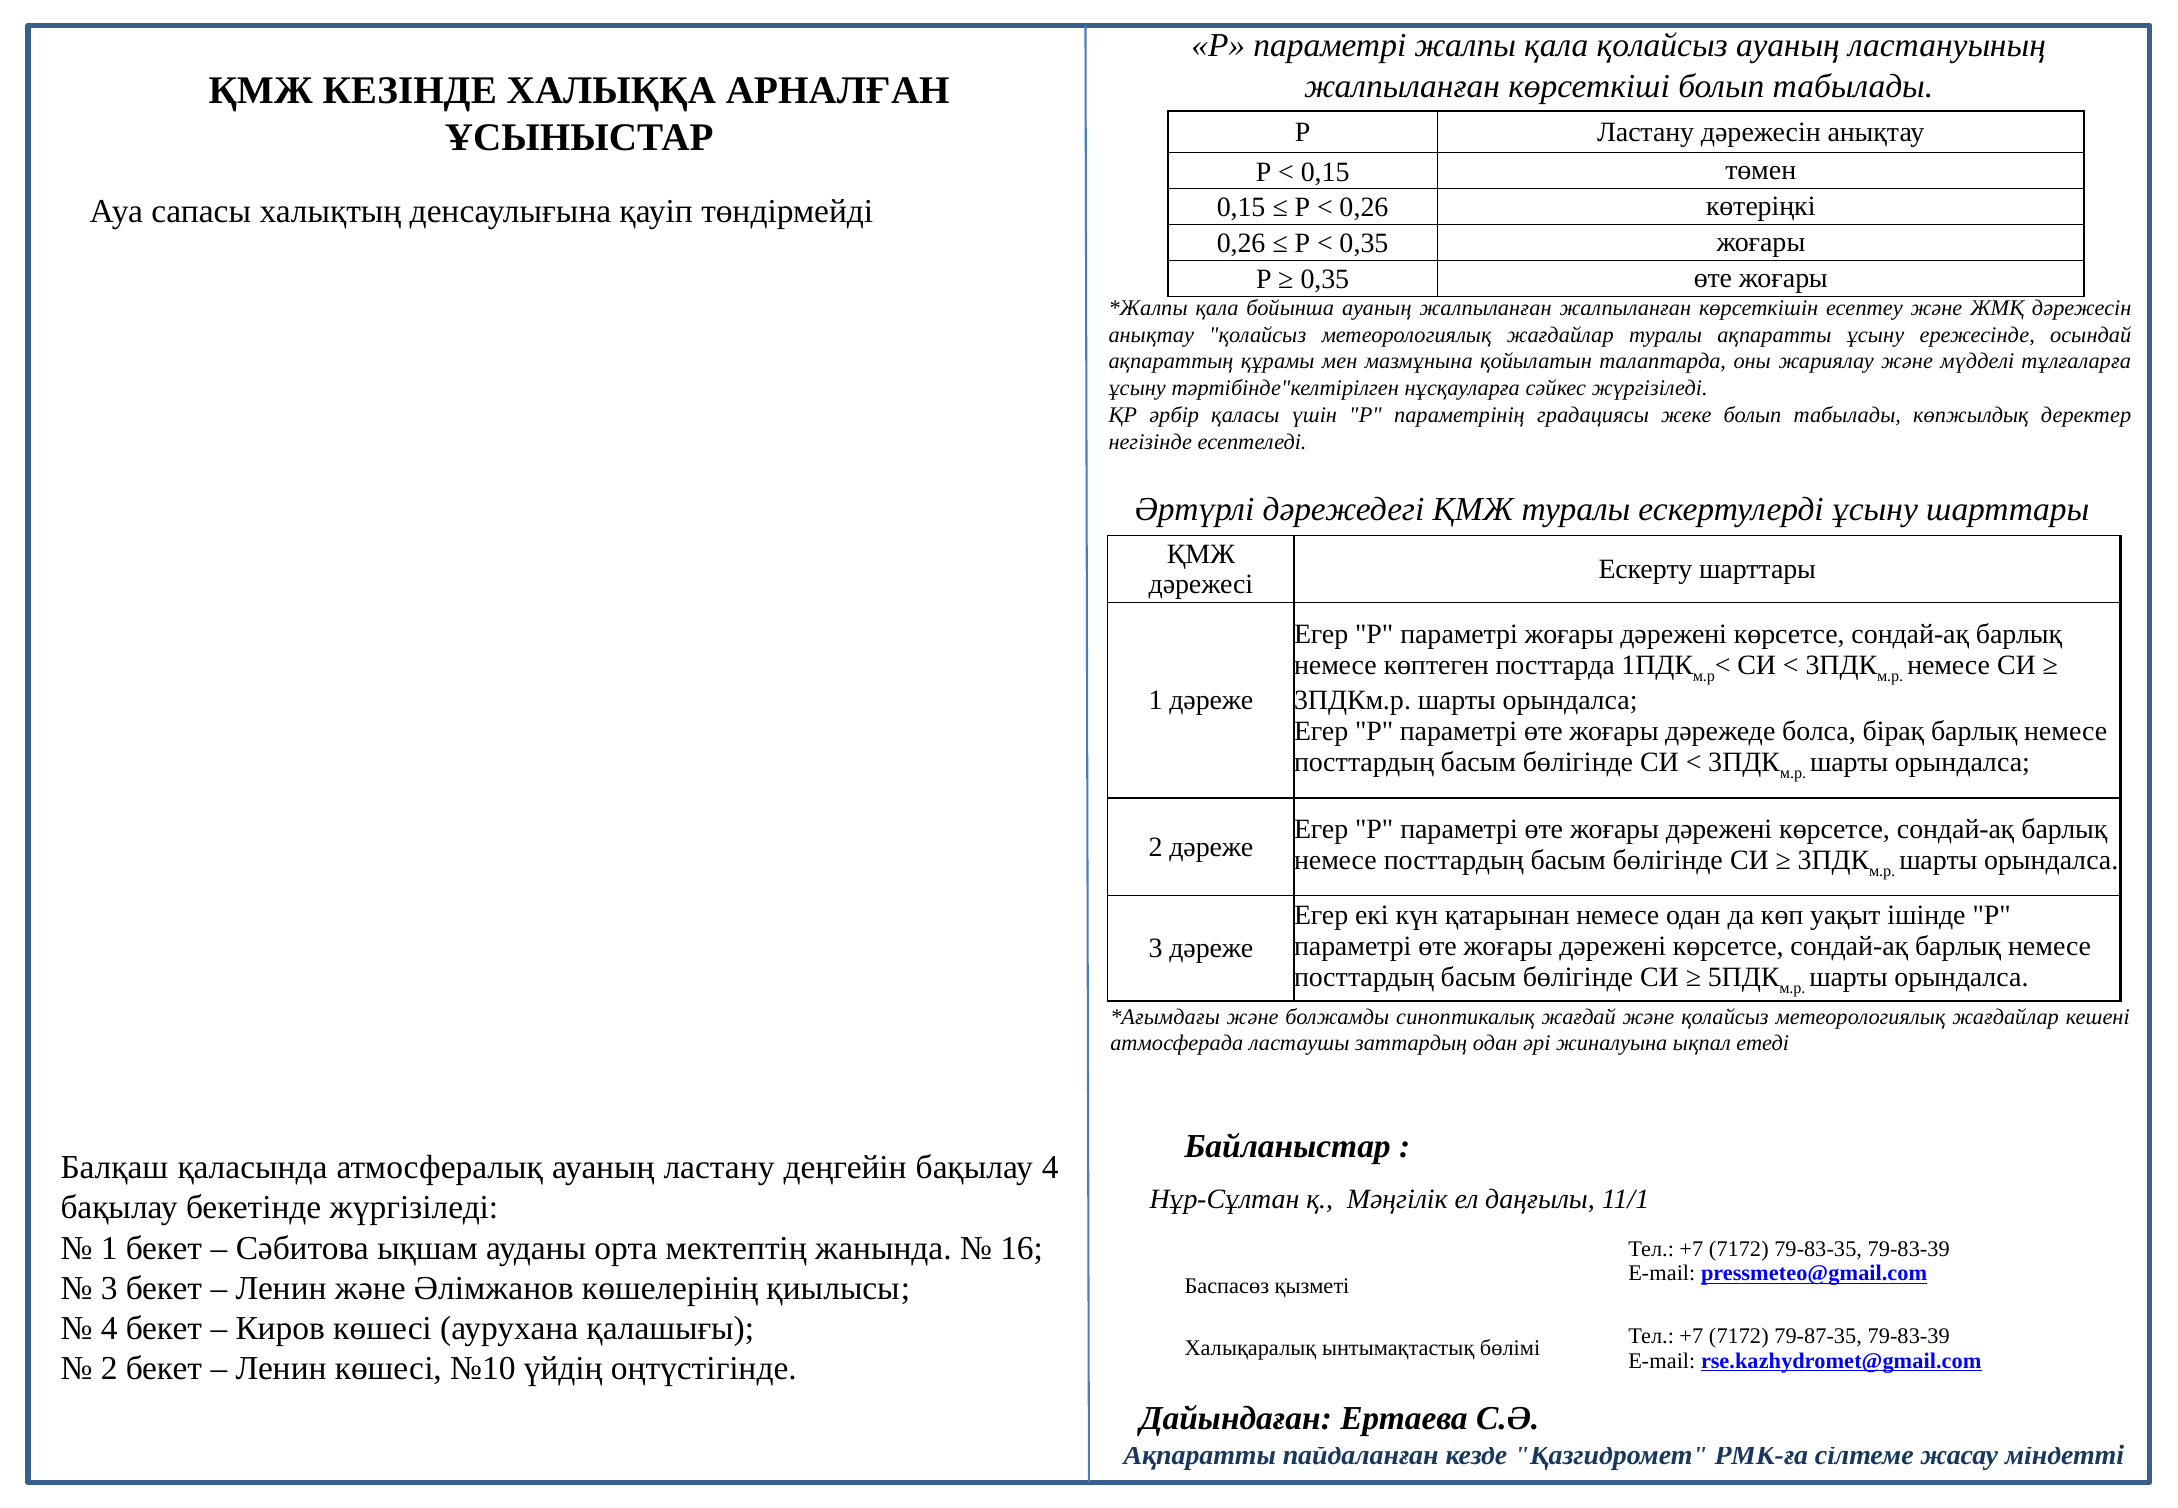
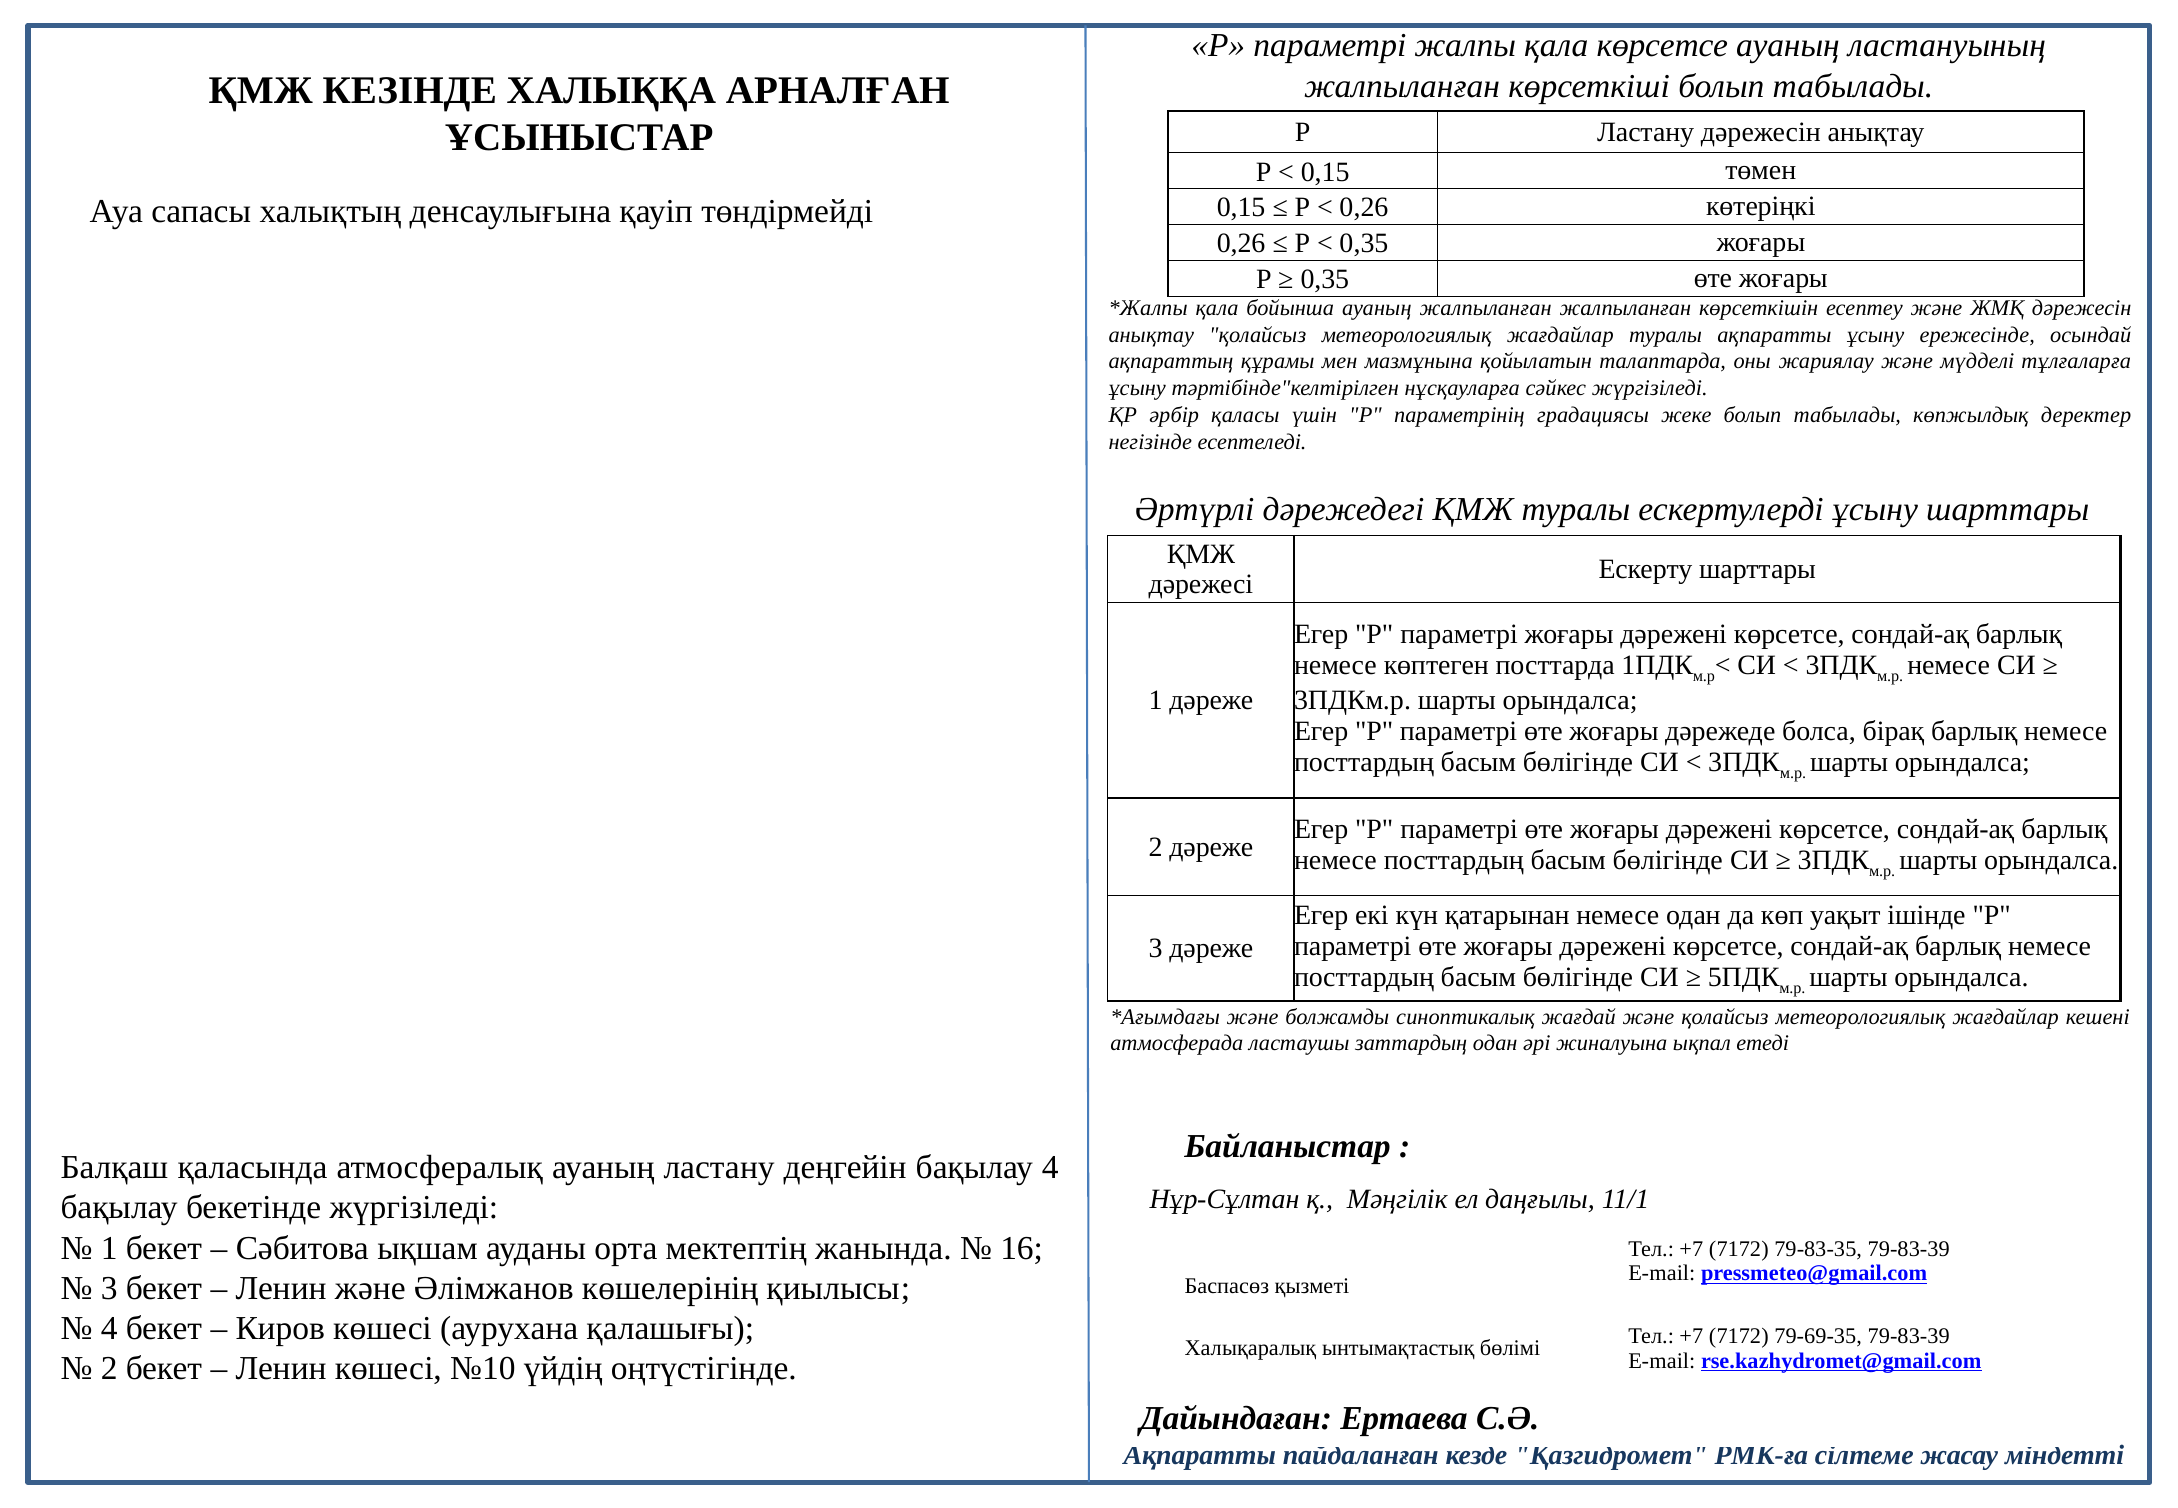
қала қолайсыз: қолайсыз -> көрсетсе (1662, 46)
79-87-35: 79-87-35 -> 79-69-35 (1818, 1336)
